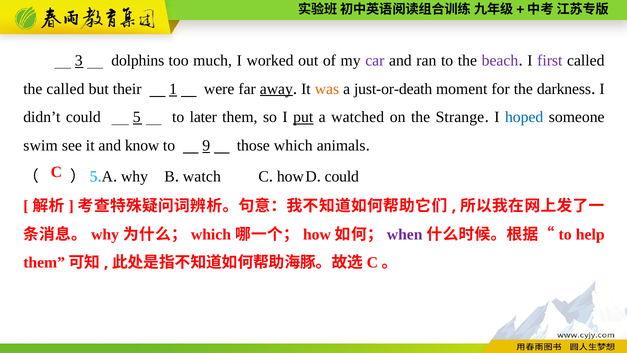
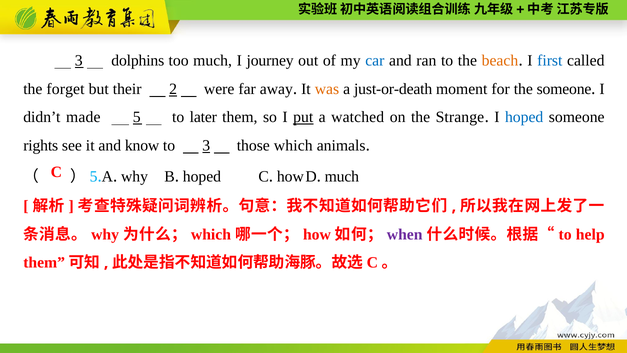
worked: worked -> journey (270, 61)
car colour: purple -> blue (375, 61)
beach colour: purple -> orange (500, 61)
first colour: purple -> blue (550, 61)
the called: called -> forget (65, 89)
1: 1 -> 2 (173, 89)
away underline: present -> none (276, 89)
the darkness: darkness -> someone (564, 89)
didn’t could: could -> made (83, 117)
swim: swim -> rights (41, 145)
to 9: 9 -> 3 (206, 145)
watch: watch -> hoped (202, 176)
could: could -> much (342, 176)
